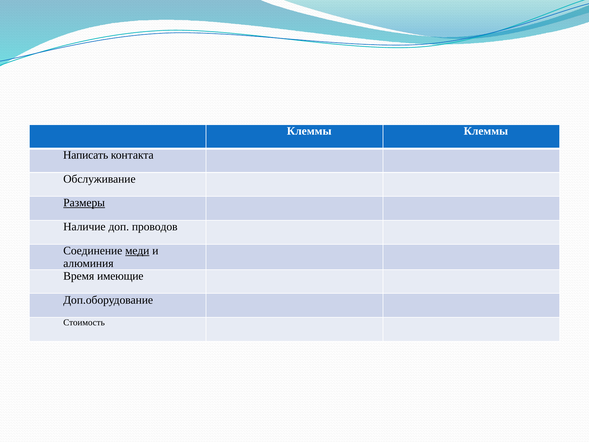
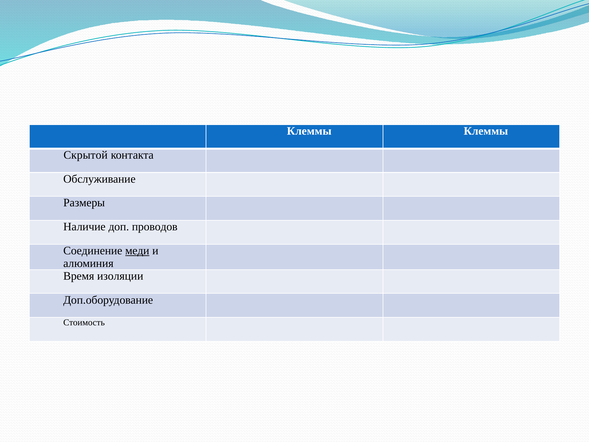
Написать: Написать -> Скрытой (86, 155)
Размеры underline: present -> none (84, 203)
имеющие: имеющие -> изоляции (120, 276)
